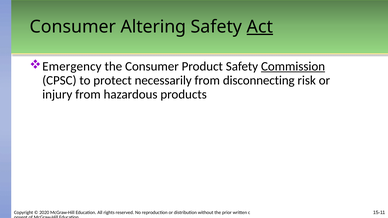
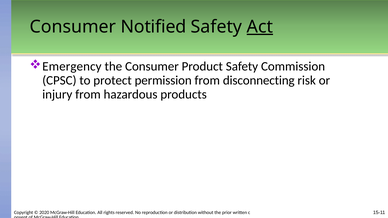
Altering: Altering -> Notified (153, 27)
Commission underline: present -> none (293, 66)
necessarily: necessarily -> permission (163, 80)
